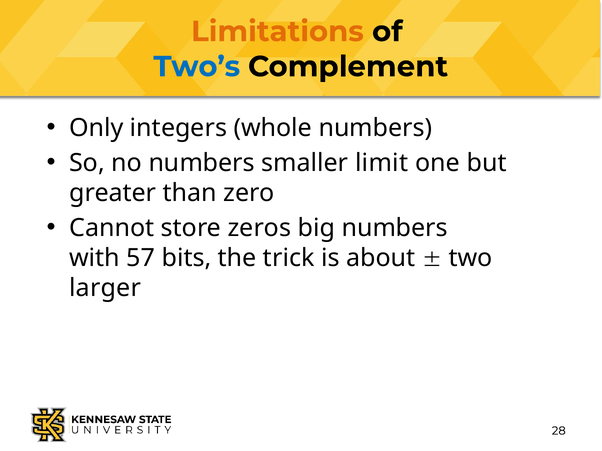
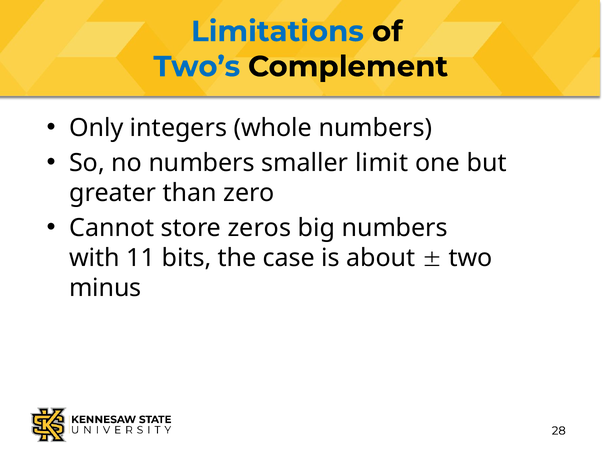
Limitations colour: orange -> blue (277, 32)
57: 57 -> 11 (141, 258)
trick: trick -> case (289, 258)
larger: larger -> minus (105, 289)
